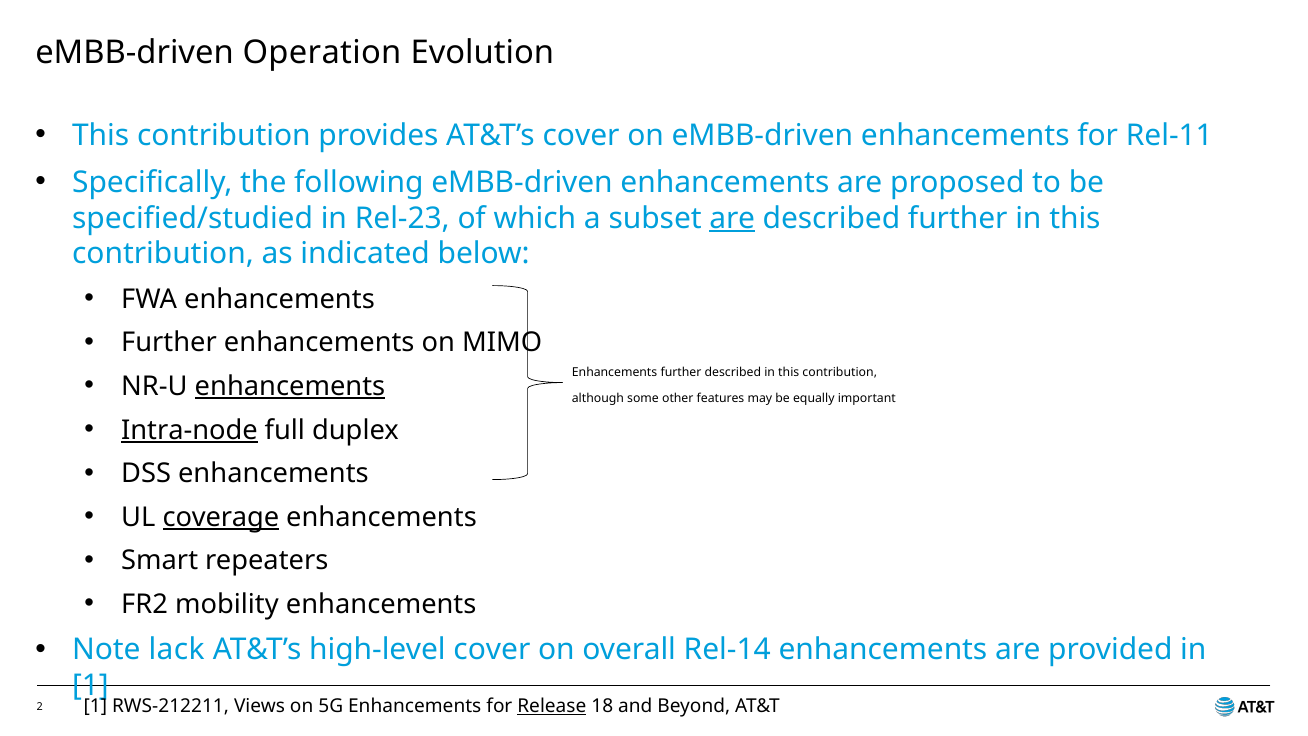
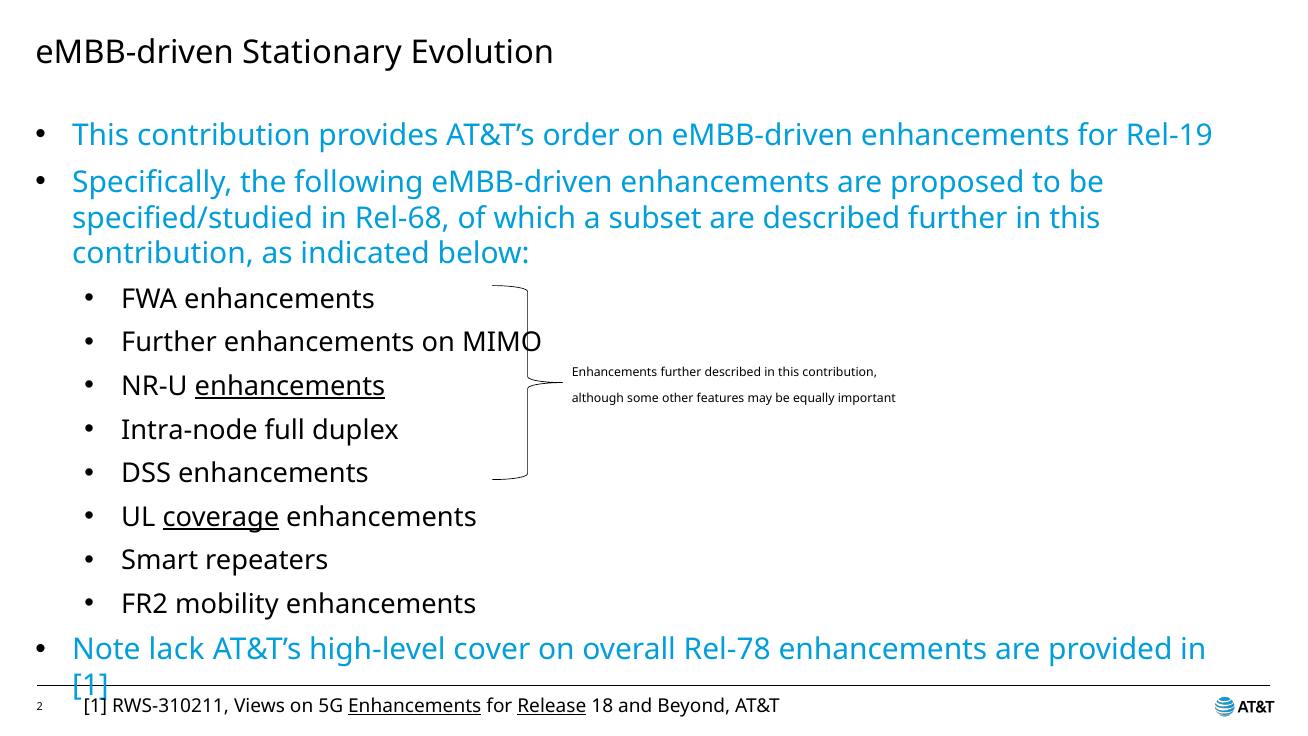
Operation: Operation -> Stationary (322, 52)
AT&T’s cover: cover -> order (581, 135)
Rel-11: Rel-11 -> Rel-19 (1169, 135)
Rel-23: Rel-23 -> Rel-68 (402, 218)
are underline: present -> none (732, 218)
Intra-node underline: present -> none (189, 430)
Rel-14: Rel-14 -> Rel-78 (727, 650)
RWS-212211: RWS-212211 -> RWS-310211 (171, 706)
Enhancements underline: none -> present (415, 706)
